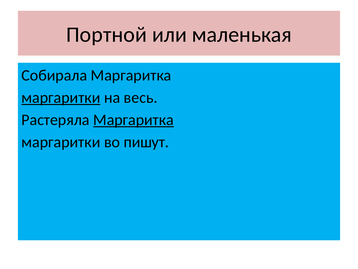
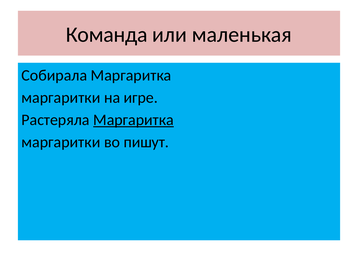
Портной: Портной -> Команда (107, 35)
маргаритки underline: present -> none (61, 97)
весь: весь -> игре (141, 97)
